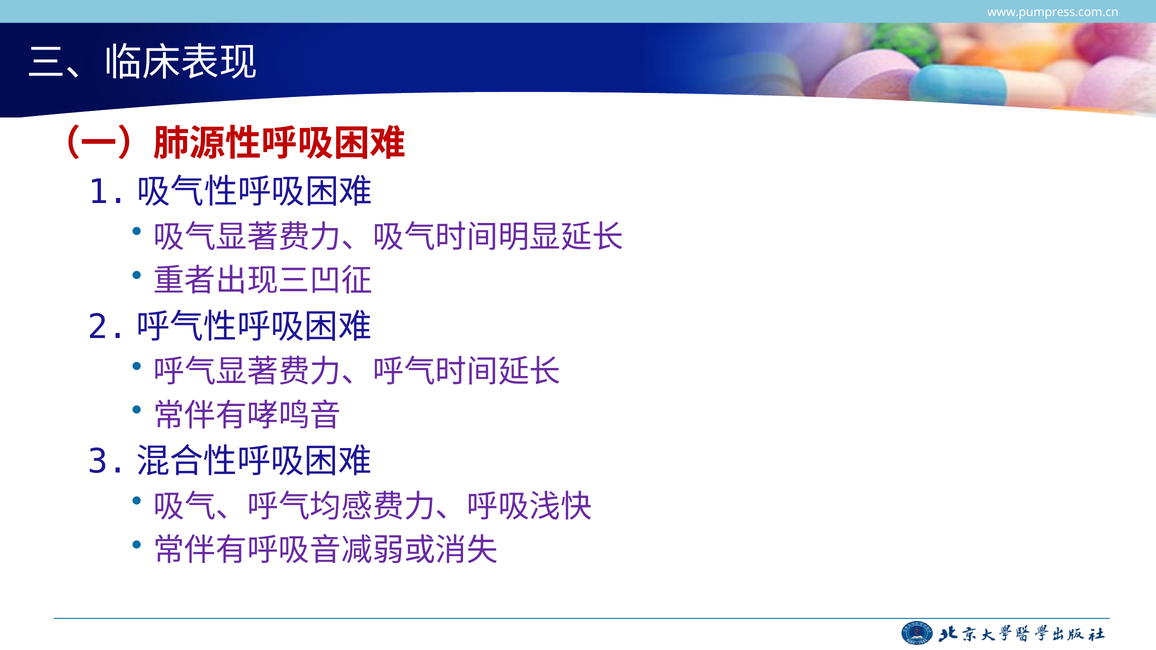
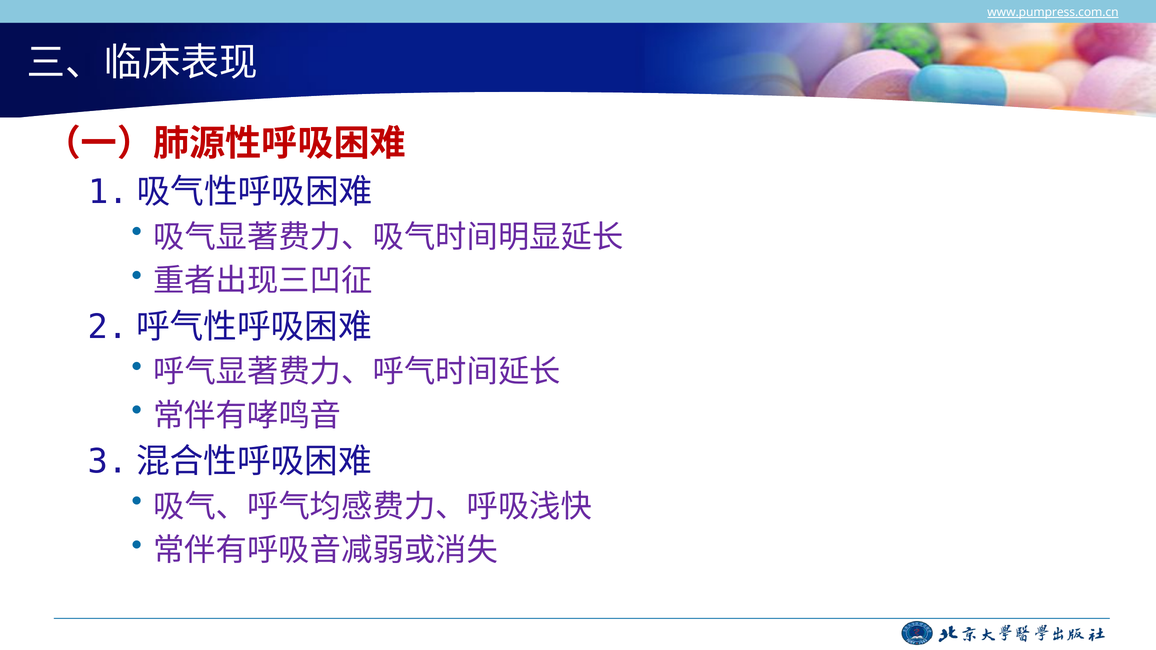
www.pumpress.com.cn underline: none -> present (1053, 12)
